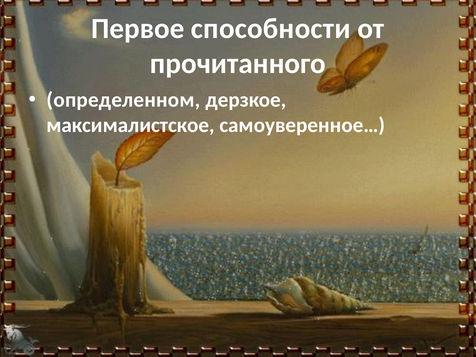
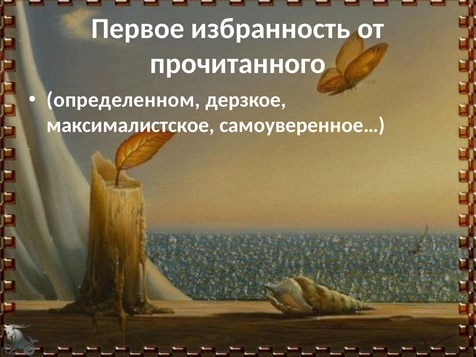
способности: способности -> избранность (271, 29)
